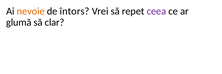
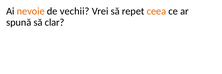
întors: întors -> vechii (75, 11)
ceea colour: purple -> orange (156, 11)
glumă: glumă -> spună (19, 22)
